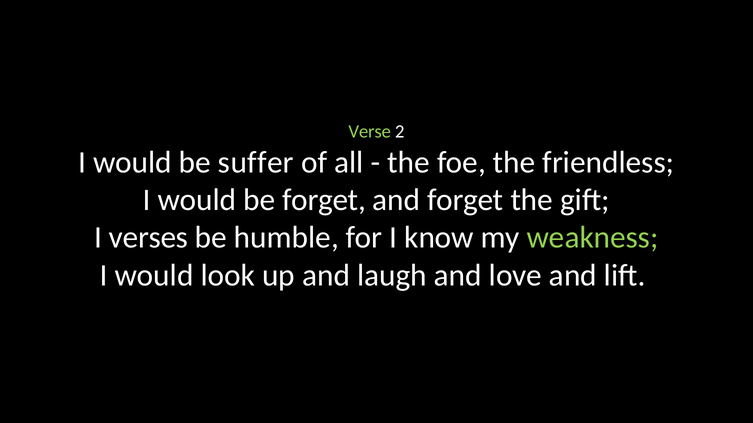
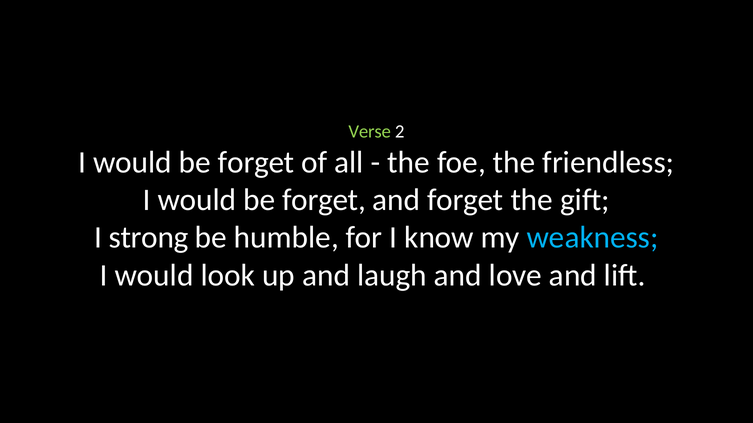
suffer: suffer -> forget (256, 163)
verses: verses -> strong (149, 238)
weakness colour: light green -> light blue (593, 238)
